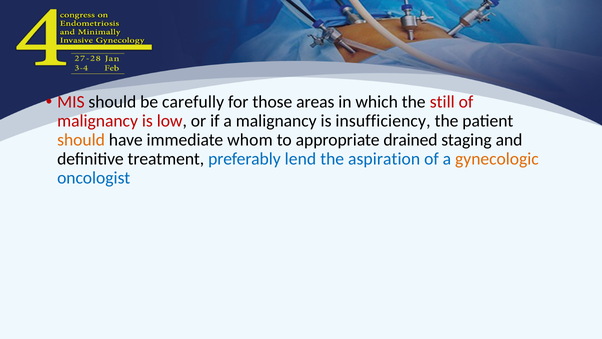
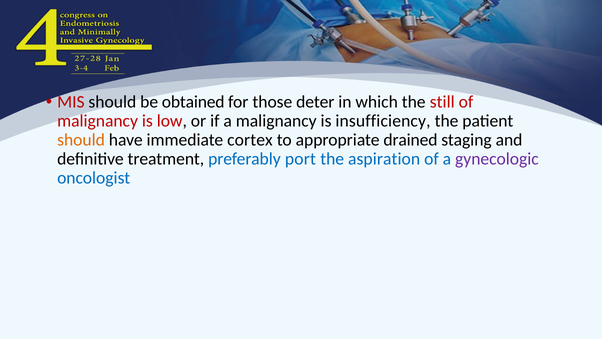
carefully: carefully -> obtained (193, 102)
areas: areas -> deter (315, 102)
whom: whom -> cortex (250, 140)
lend: lend -> port (300, 159)
gynecologic colour: orange -> purple (497, 159)
